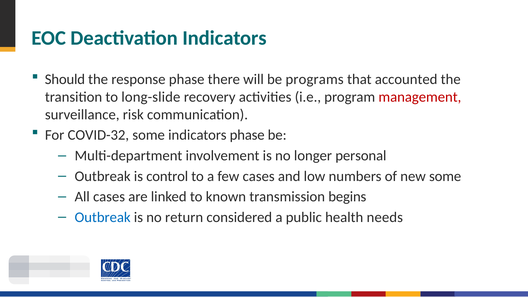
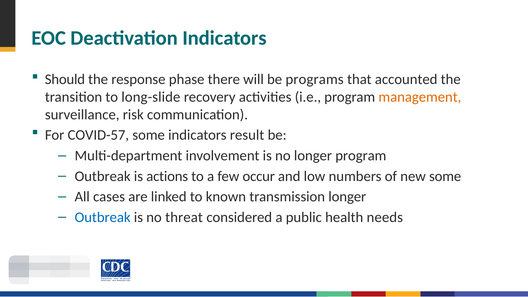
management colour: red -> orange (420, 97)
COVID-32: COVID-32 -> COVID-57 (98, 135)
indicators phase: phase -> result (247, 135)
longer personal: personal -> program (361, 156)
control: control -> actions (167, 176)
few cases: cases -> occur (259, 176)
transmission begins: begins -> longer (347, 197)
return: return -> threat (184, 217)
